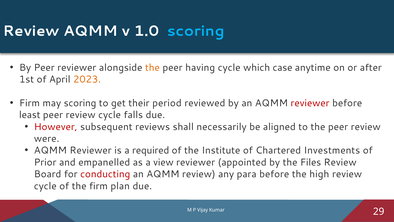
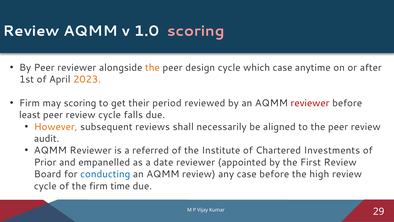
scoring colour: light blue -> pink (196, 31)
having: having -> design (200, 67)
However colour: red -> orange (56, 127)
were: were -> audit (47, 138)
required: required -> referred (151, 150)
view: view -> date (163, 162)
Files: Files -> First (311, 162)
conducting colour: red -> blue (105, 174)
any para: para -> case (247, 174)
plan: plan -> time (120, 186)
